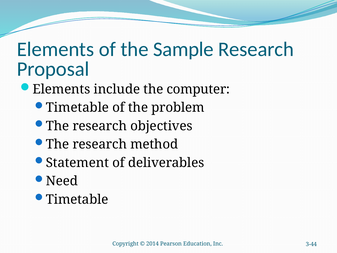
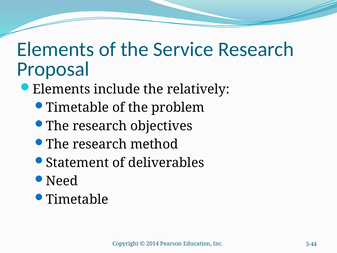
Sample: Sample -> Service (183, 49)
computer: computer -> relatively (198, 89)
